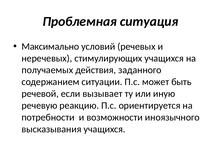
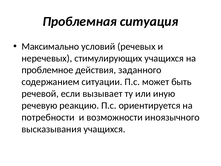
получаемых: получаемых -> проблемное (47, 70)
